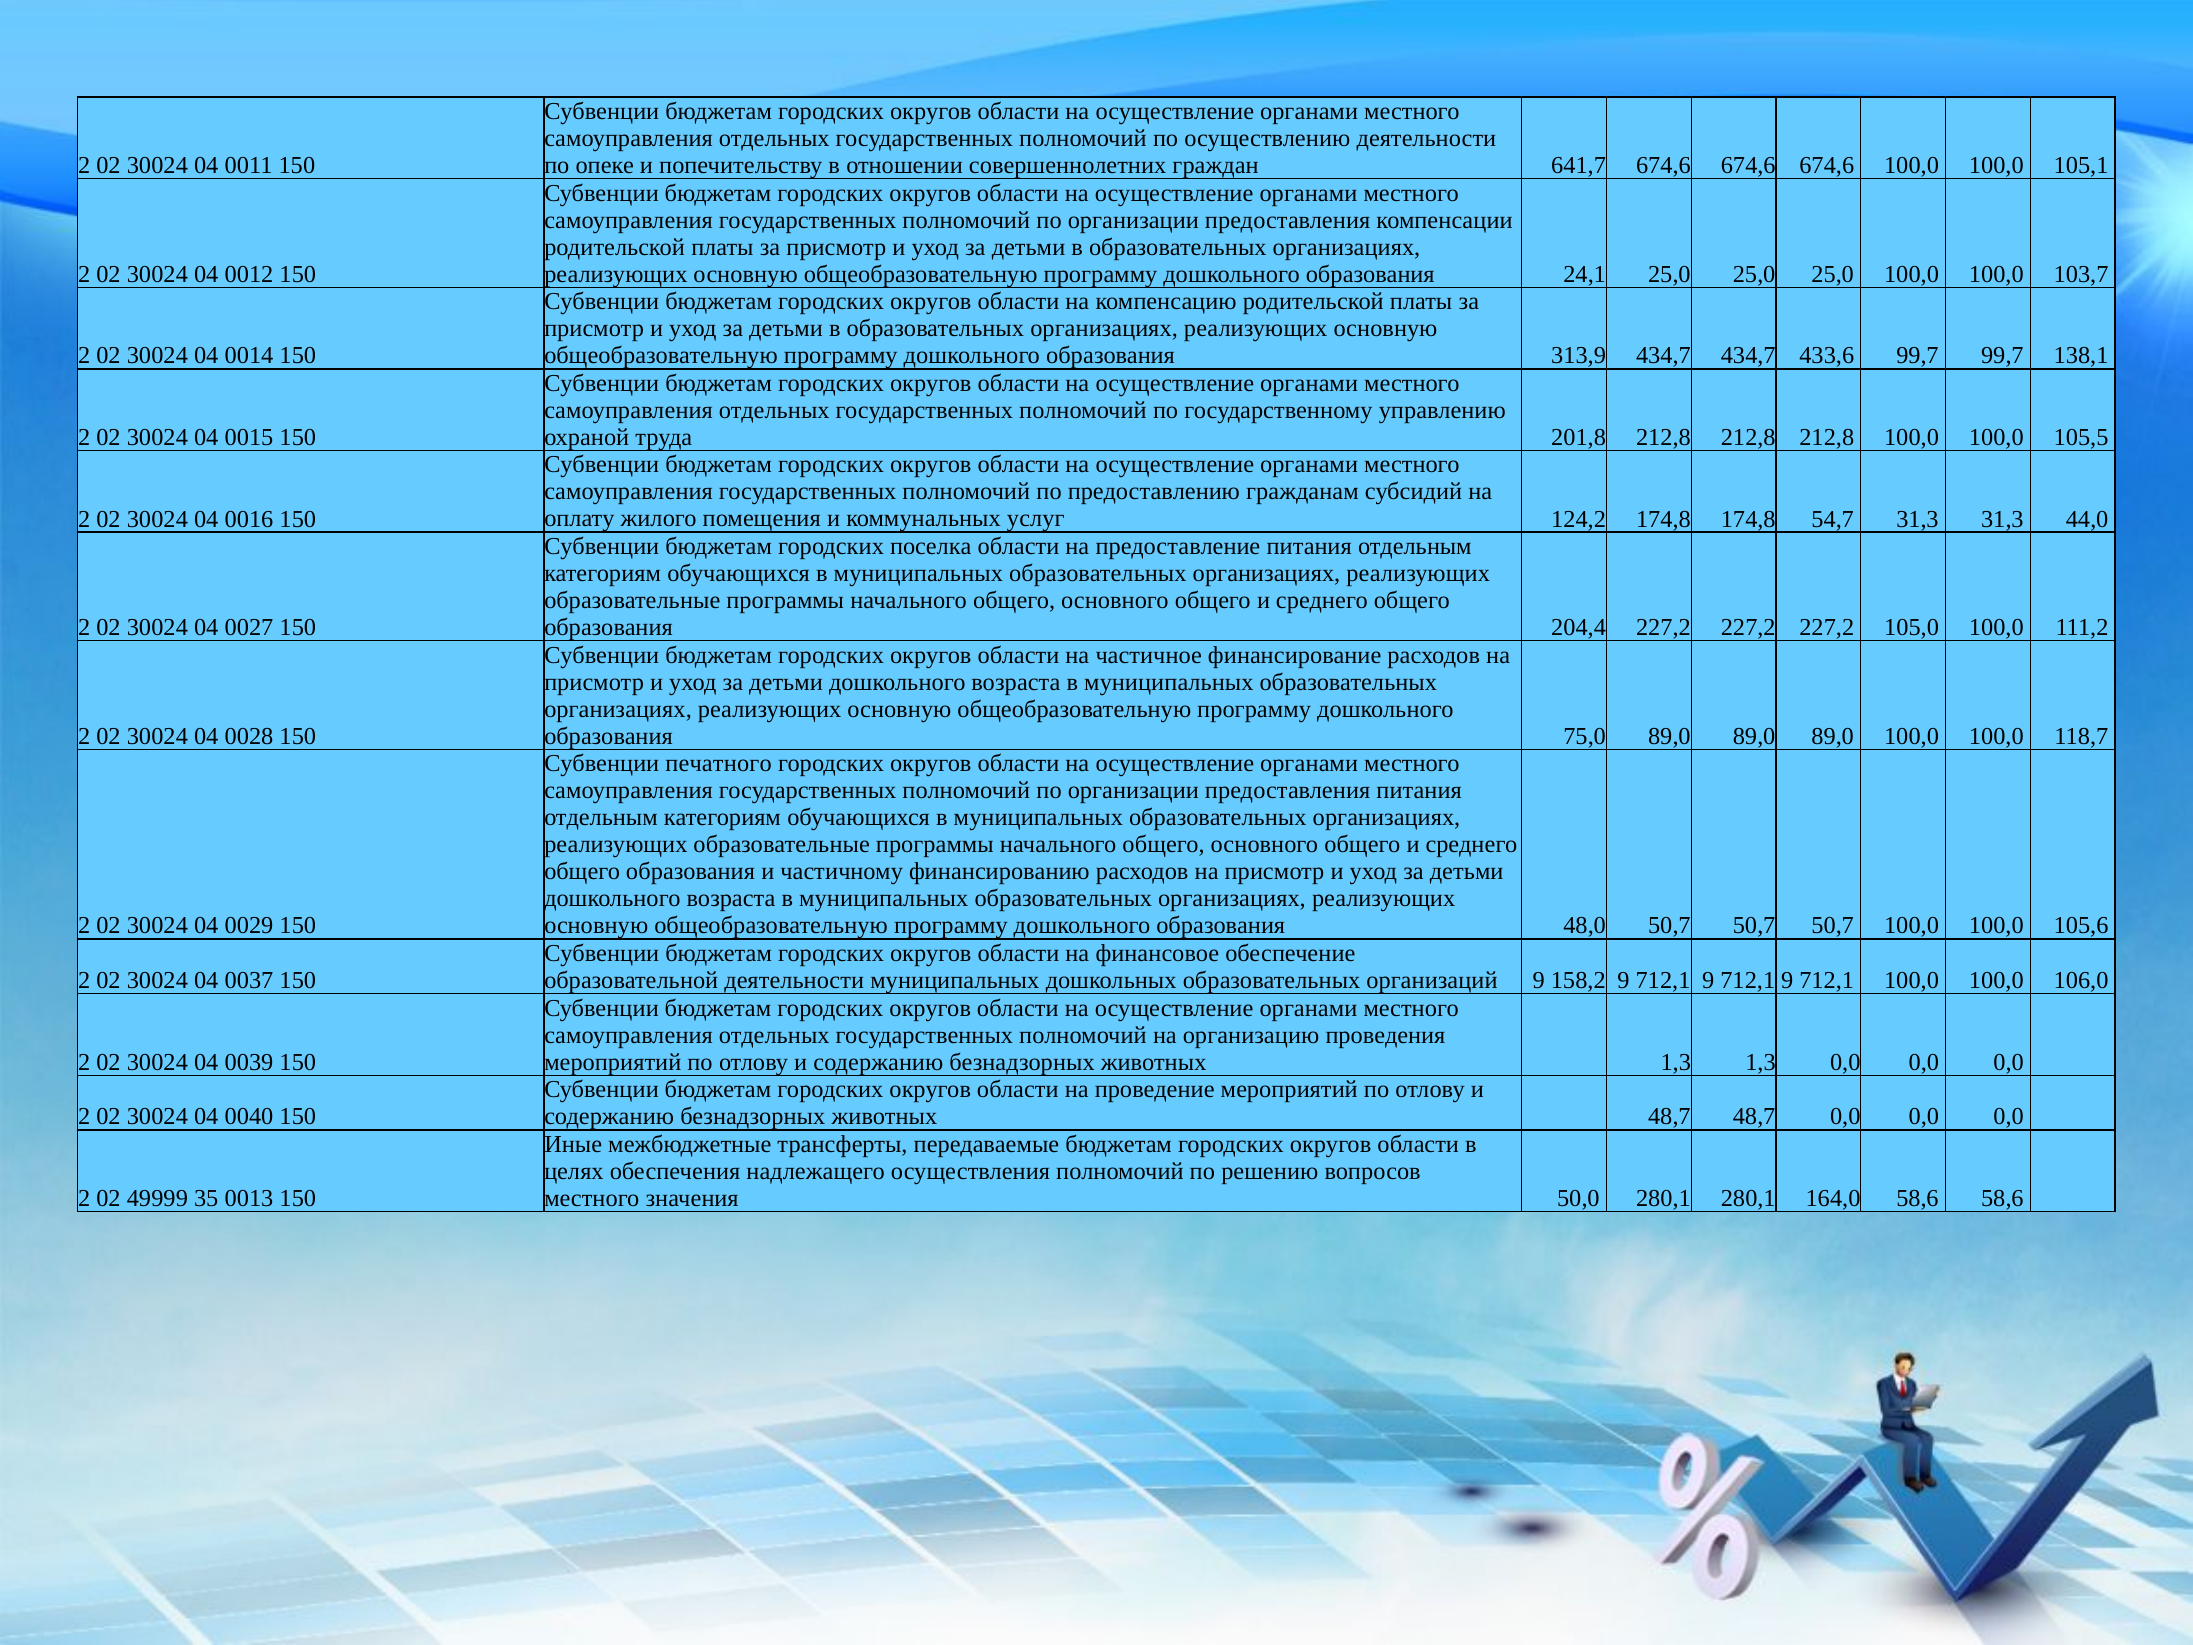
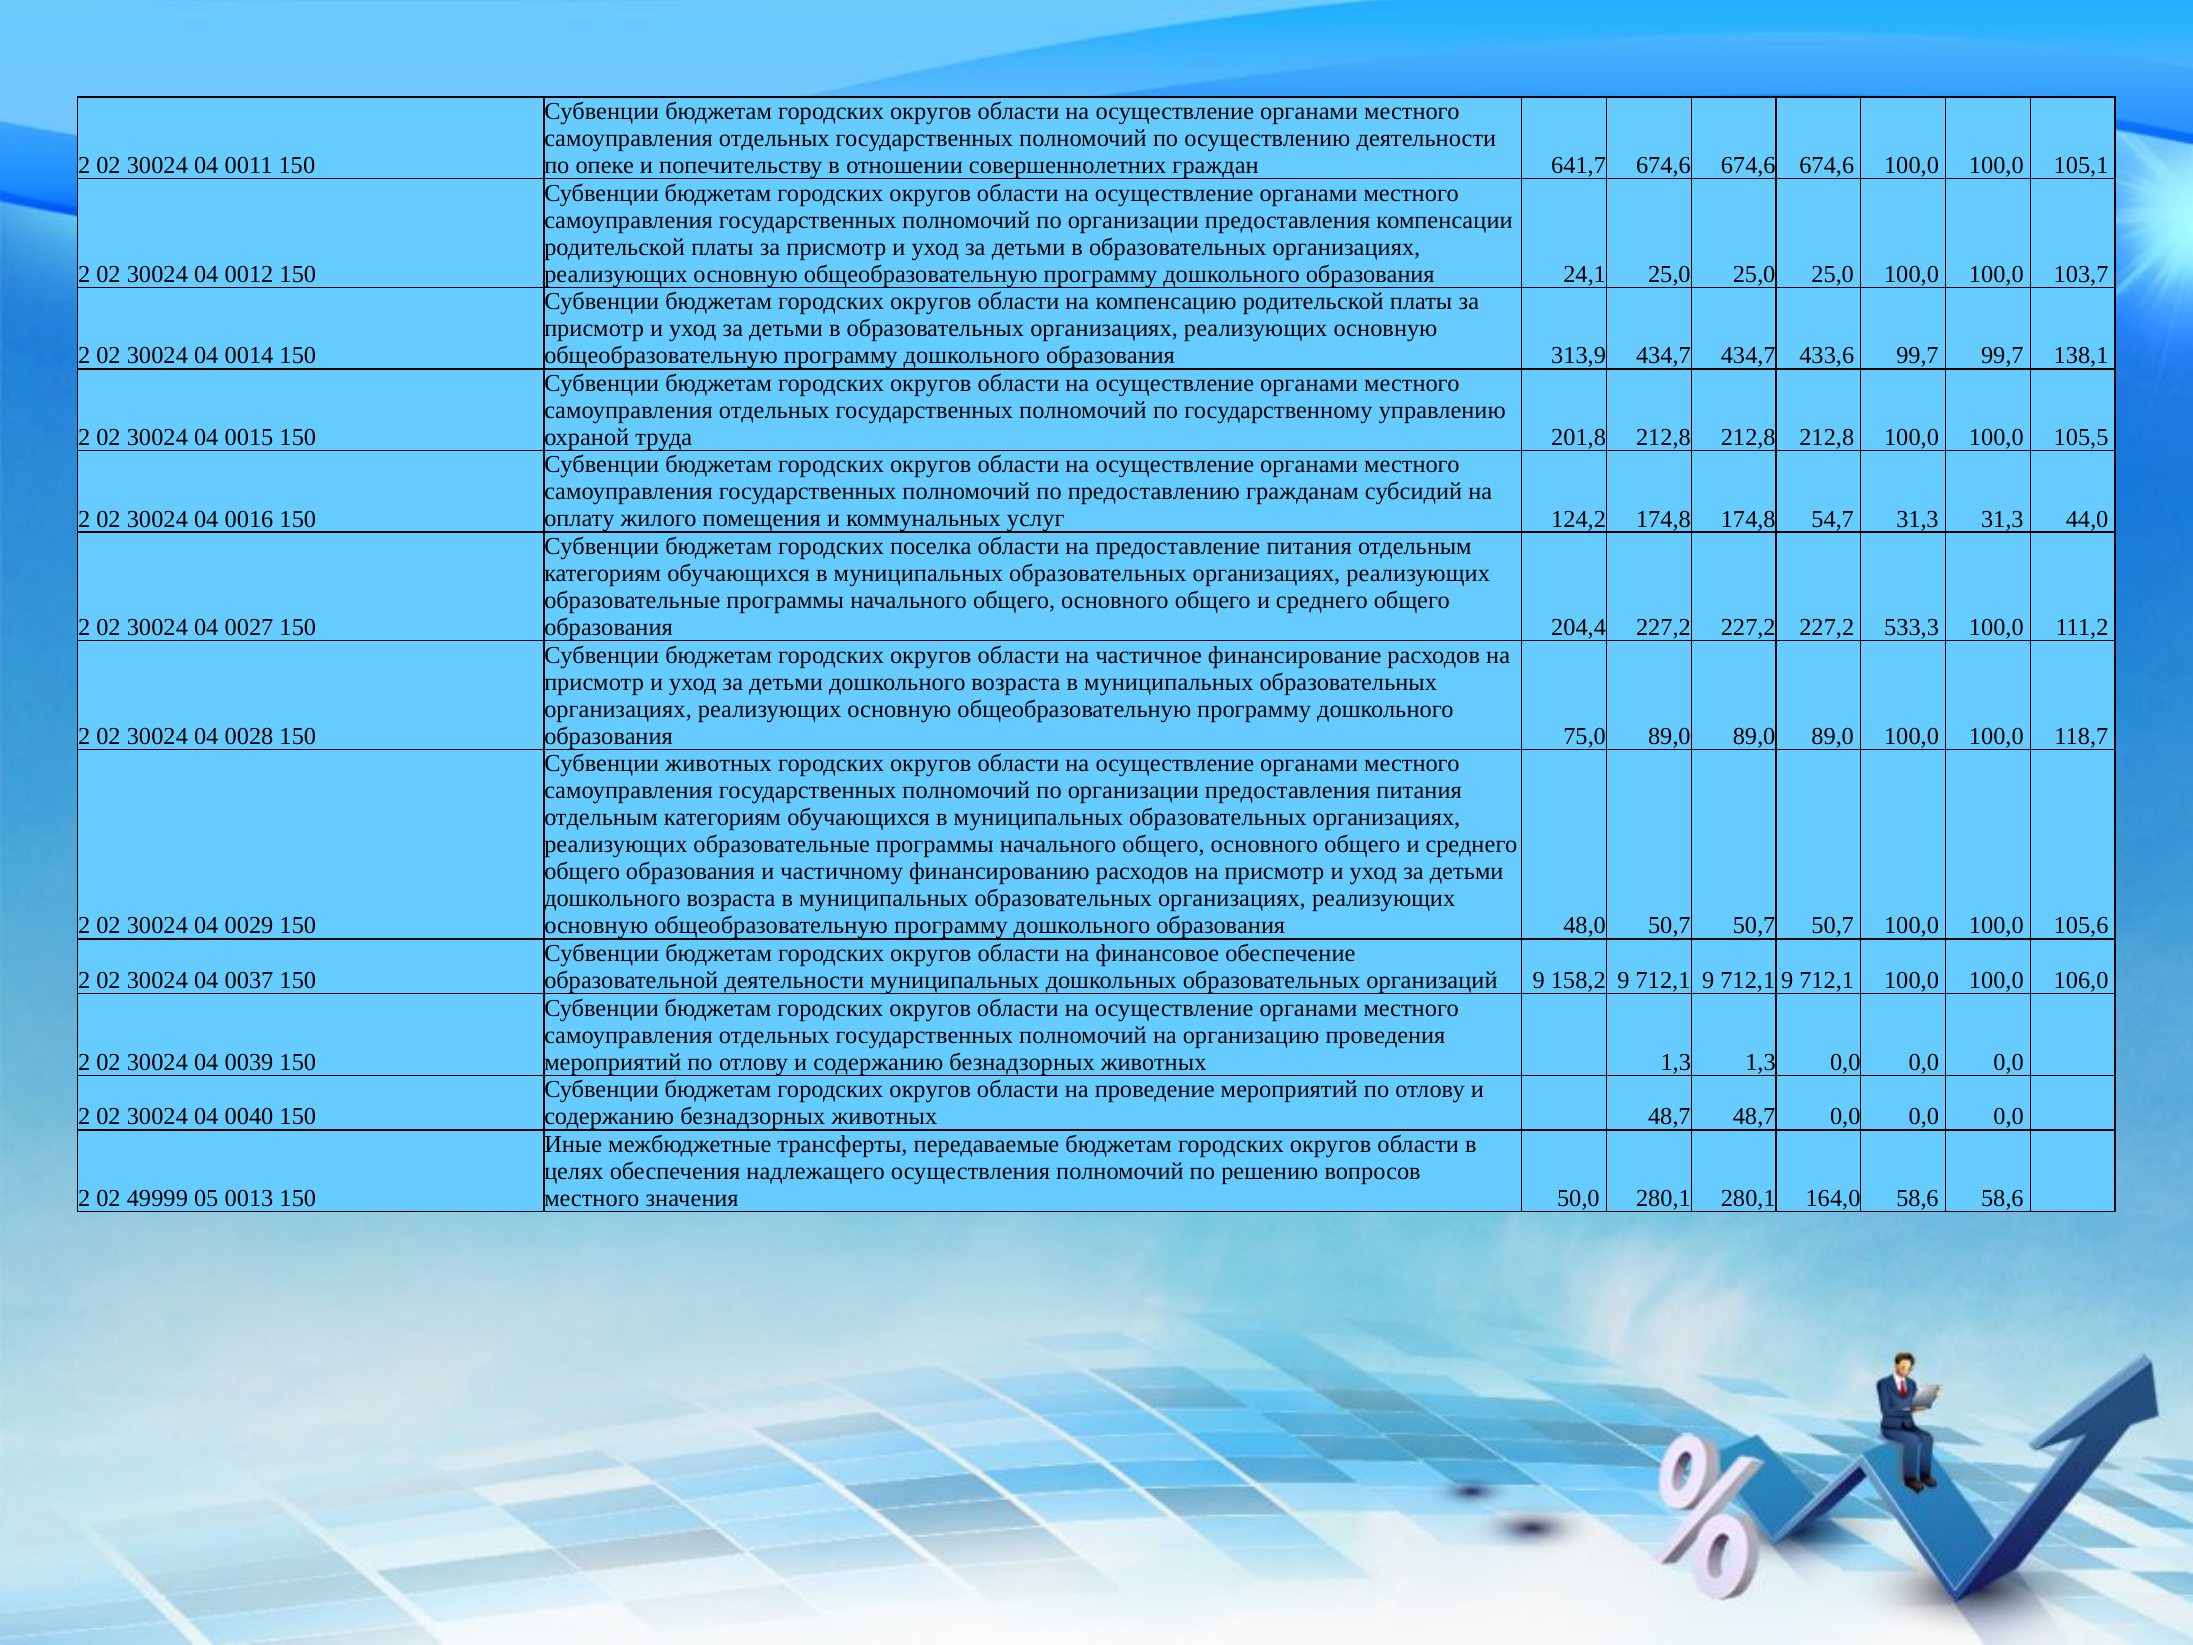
105,0: 105,0 -> 533,3 (1912, 628)
Cубвенции печатного: печатного -> животных (719, 764)
35: 35 -> 05 (206, 1198)
